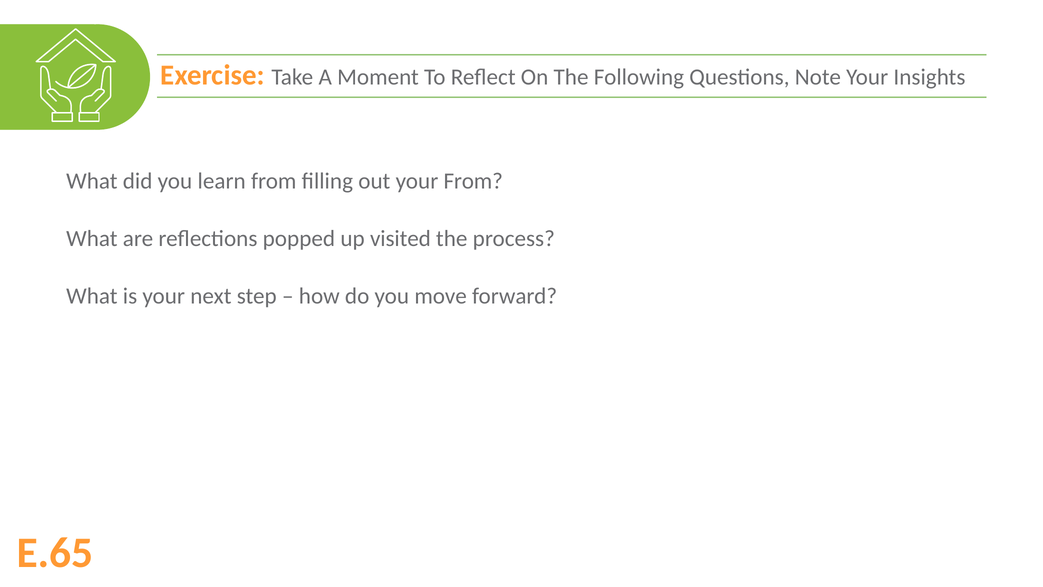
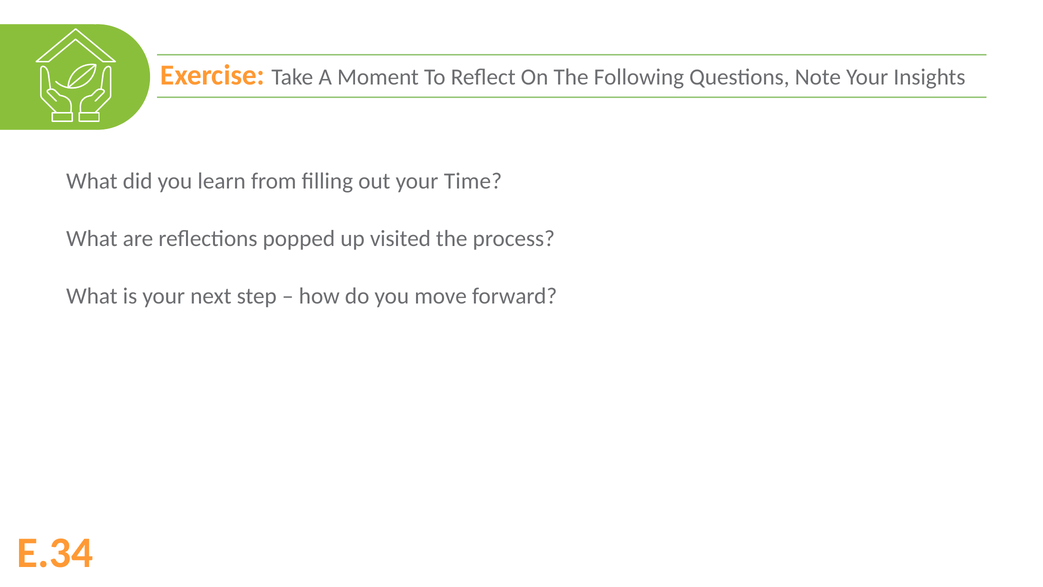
your From: From -> Time (473, 181)
E.65: E.65 -> E.34 (55, 553)
